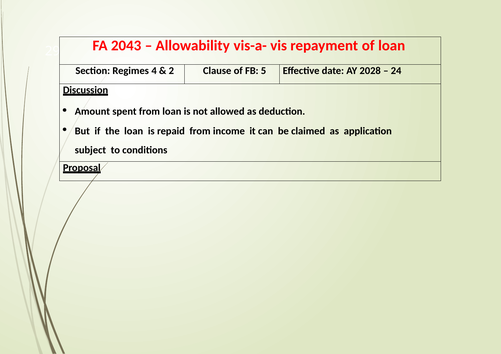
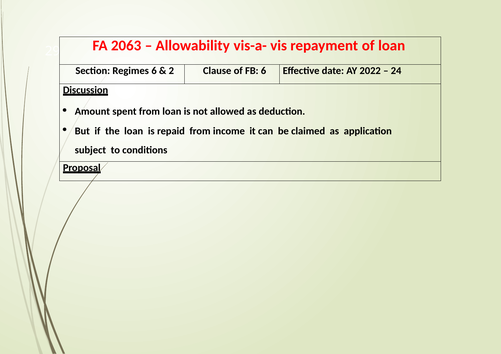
2043: 2043 -> 2063 (126, 46)
Regimes 4: 4 -> 6 (154, 71)
FB 5: 5 -> 6 (264, 71)
2028: 2028 -> 2022 (370, 71)
